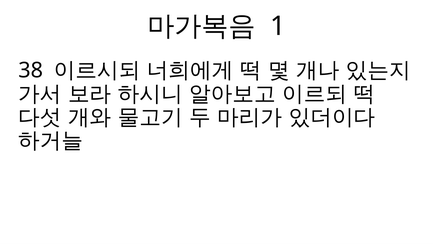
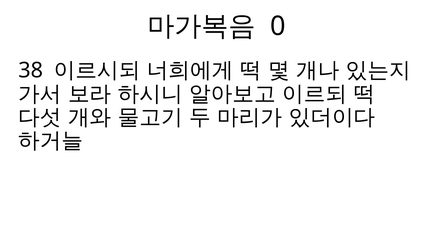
1: 1 -> 0 (278, 26)
